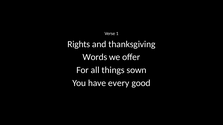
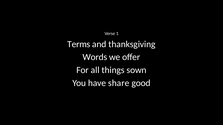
Rights: Rights -> Terms (79, 44)
every: every -> share (119, 83)
